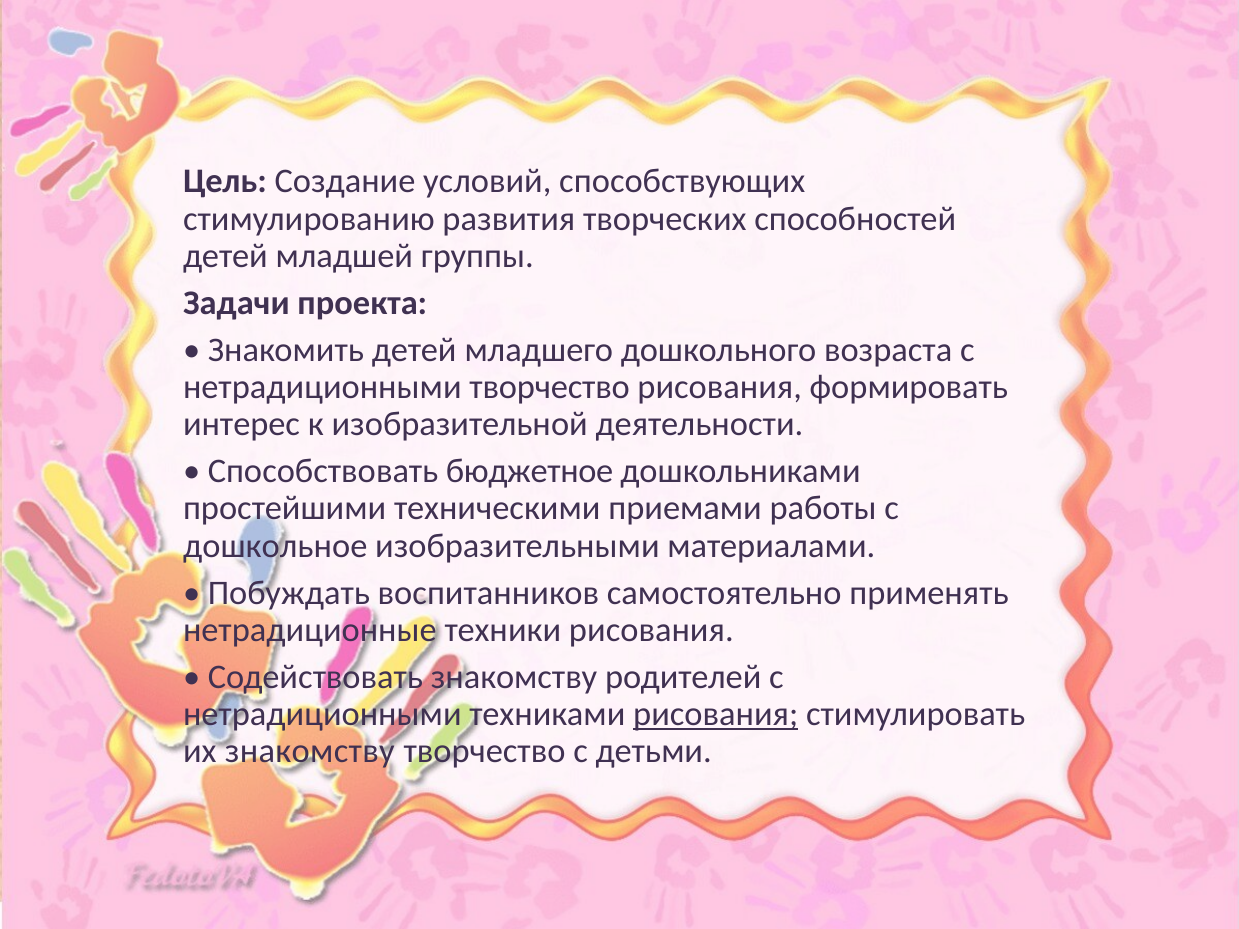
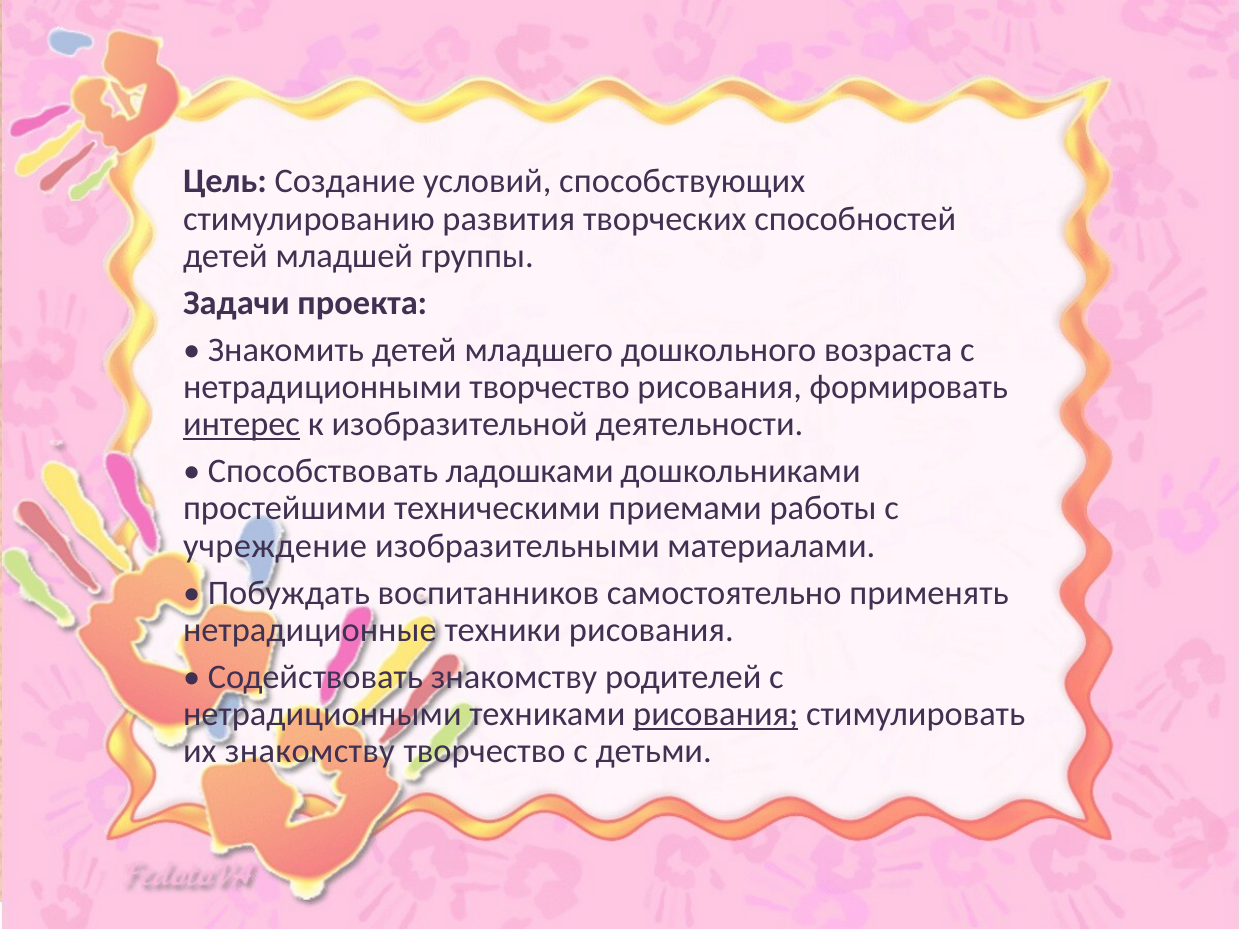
интерес underline: none -> present (242, 424)
бюджетное: бюджетное -> ладошками (530, 472)
дошкольное: дошкольное -> учреждение (275, 546)
